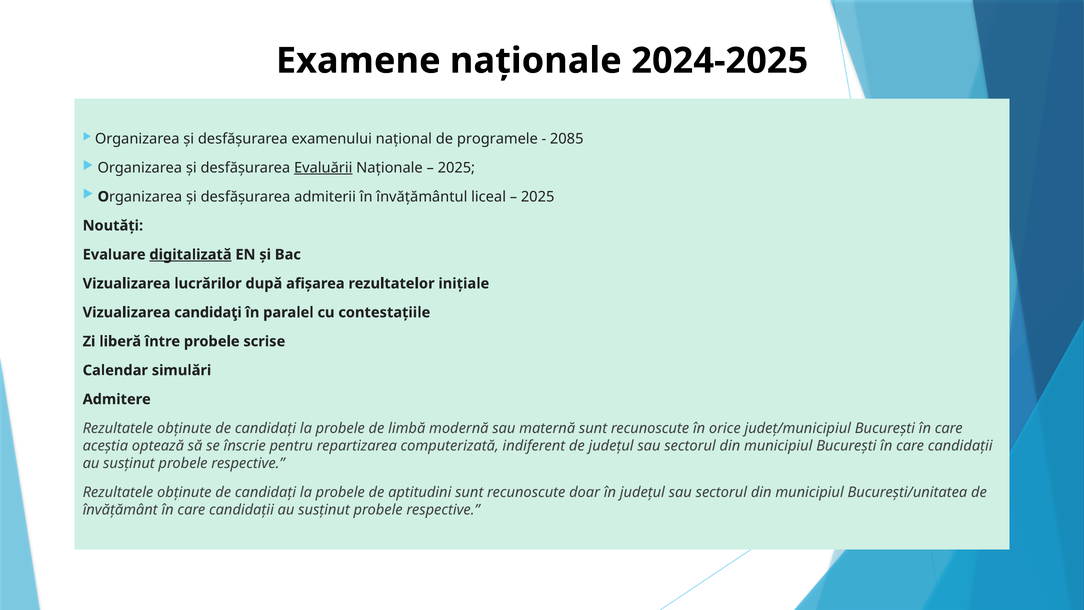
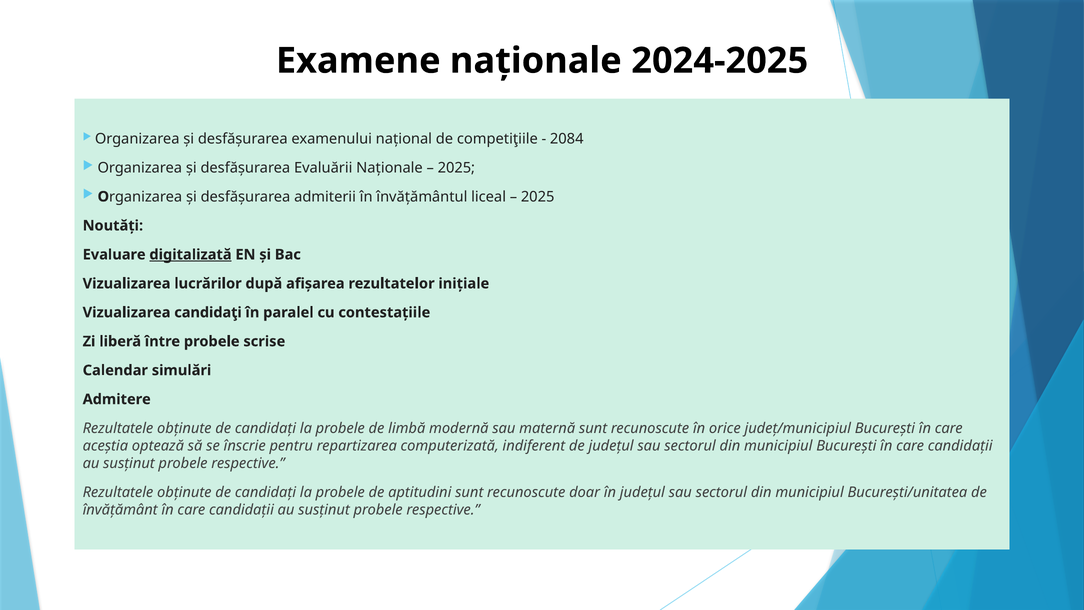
programele: programele -> competiţiile (497, 139)
2085: 2085 -> 2084 (567, 139)
Evaluării underline: present -> none (323, 168)
